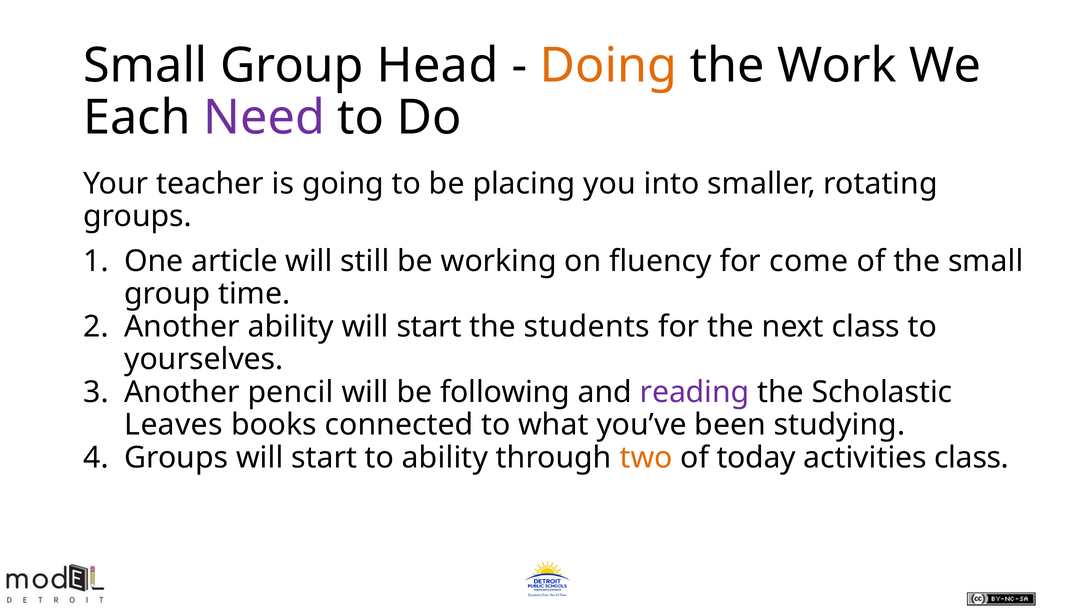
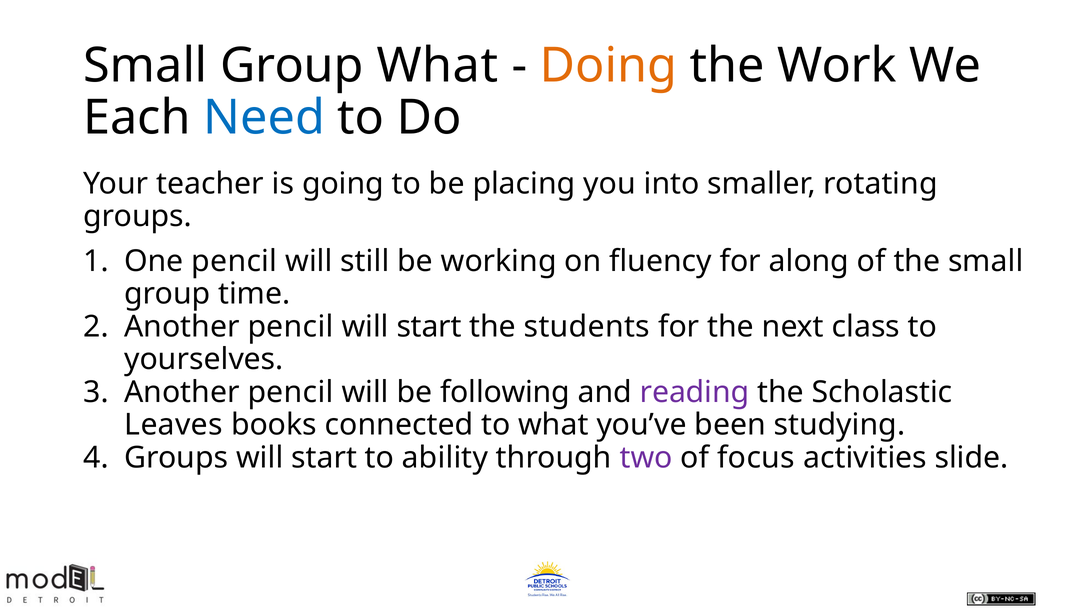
Group Head: Head -> What (438, 66)
Need colour: purple -> blue (264, 118)
One article: article -> pencil (234, 261)
come: come -> along (809, 261)
ability: ability -> pencil (291, 327)
two colour: orange -> purple (646, 458)
today: today -> focus (756, 458)
activities class: class -> slide (971, 458)
